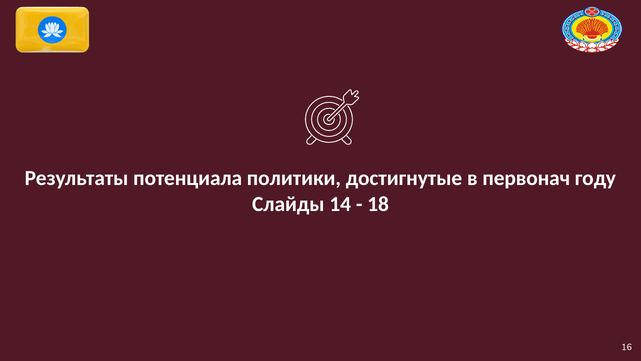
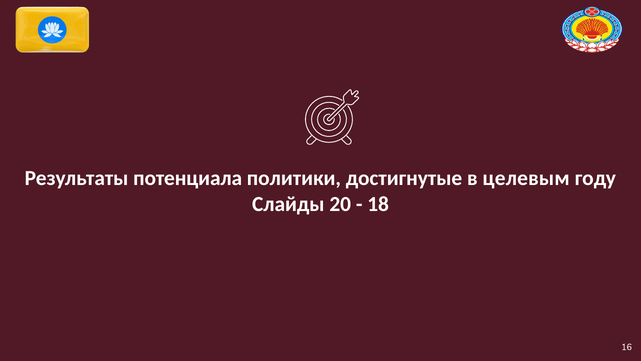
первонач: первонач -> целевым (526, 178)
14: 14 -> 20 (340, 204)
